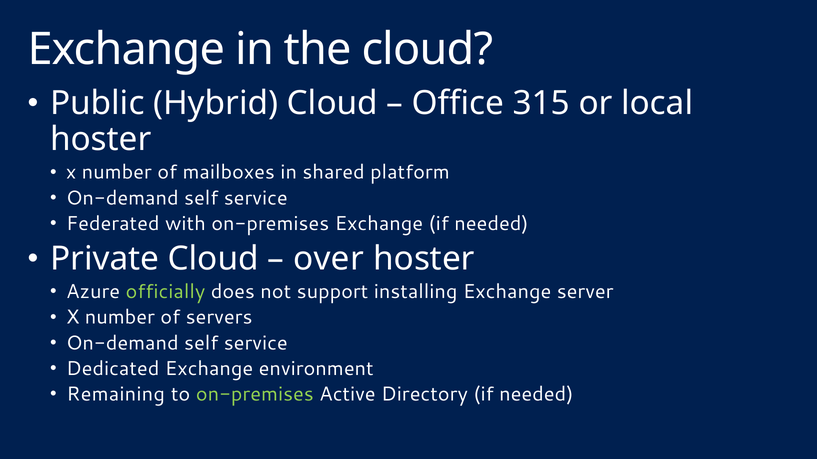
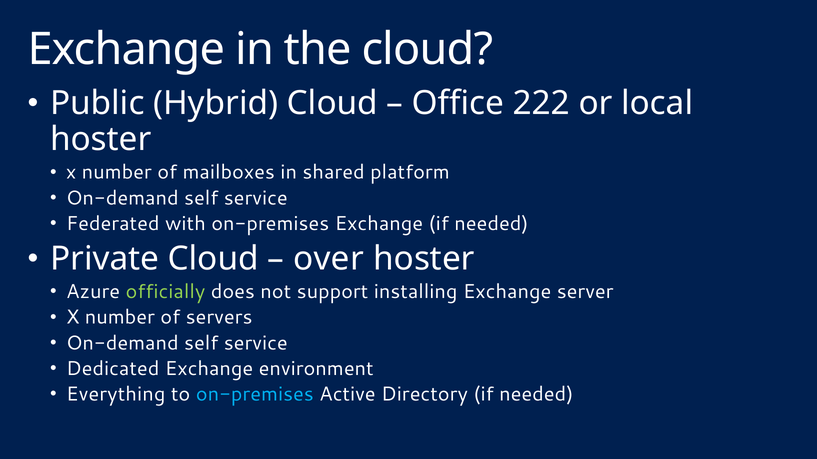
315: 315 -> 222 (541, 104)
Remaining: Remaining -> Everything (116, 395)
on-premises colour: light green -> light blue (255, 395)
